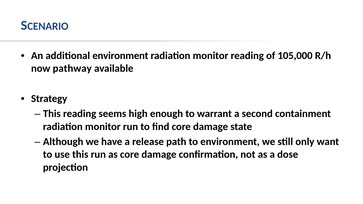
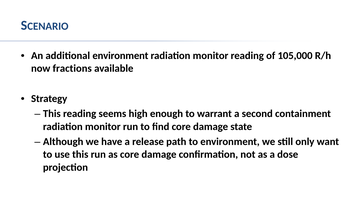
pathway: pathway -> fractions (72, 69)
